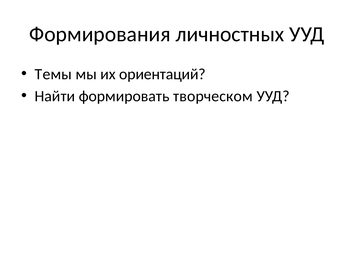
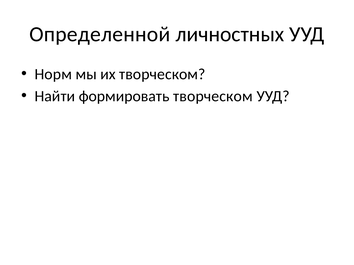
Формирования: Формирования -> Определенной (100, 34)
Темы: Темы -> Норм (53, 74)
их ориентаций: ориентаций -> творческом (162, 74)
